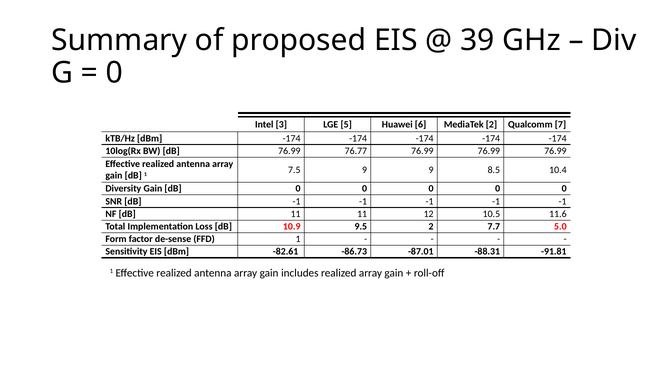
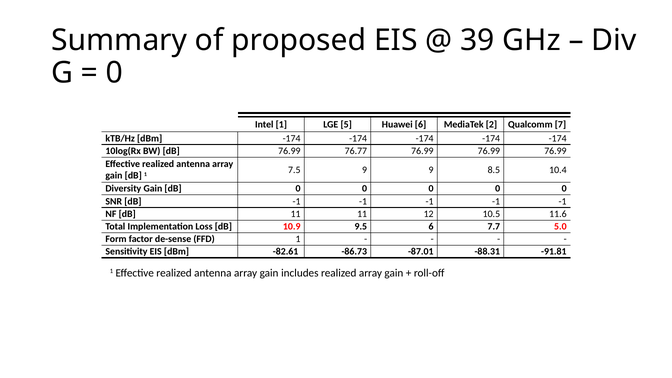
Intel 3: 3 -> 1 (281, 124)
9.5 2: 2 -> 6 (431, 226)
